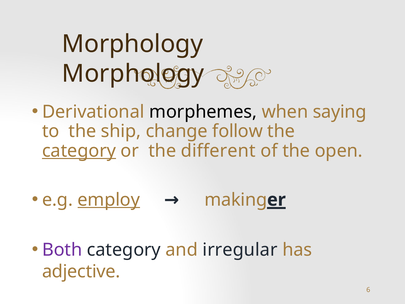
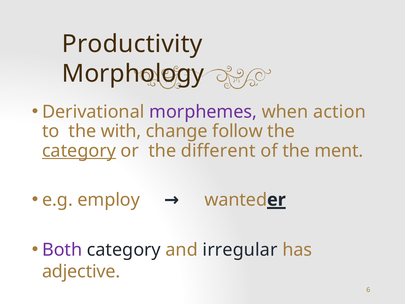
Morphology: Morphology -> Productivity (132, 44)
morphemes colour: black -> purple (203, 112)
saying: saying -> action (340, 112)
ship: ship -> with (121, 131)
open: open -> ment (339, 151)
employ underline: present -> none (109, 200)
making: making -> wanted (236, 200)
